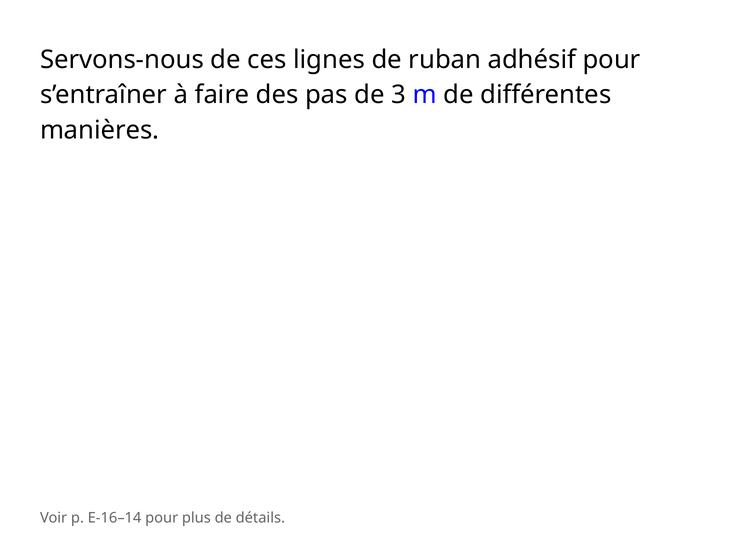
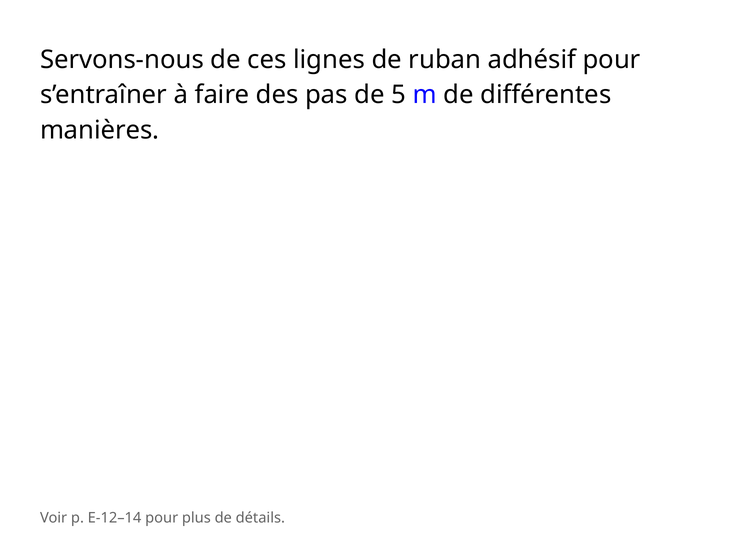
3: 3 -> 5 (399, 95)
E-16–14: E-16–14 -> E-12–14 (115, 518)
